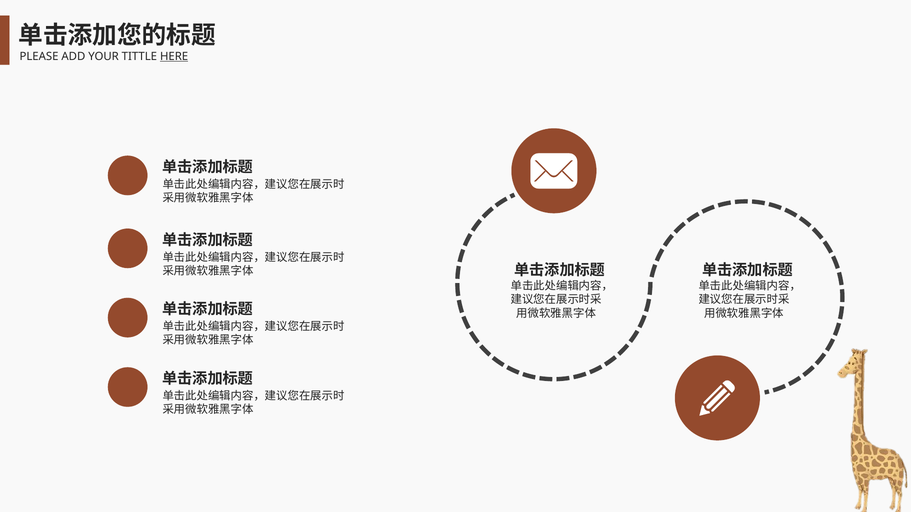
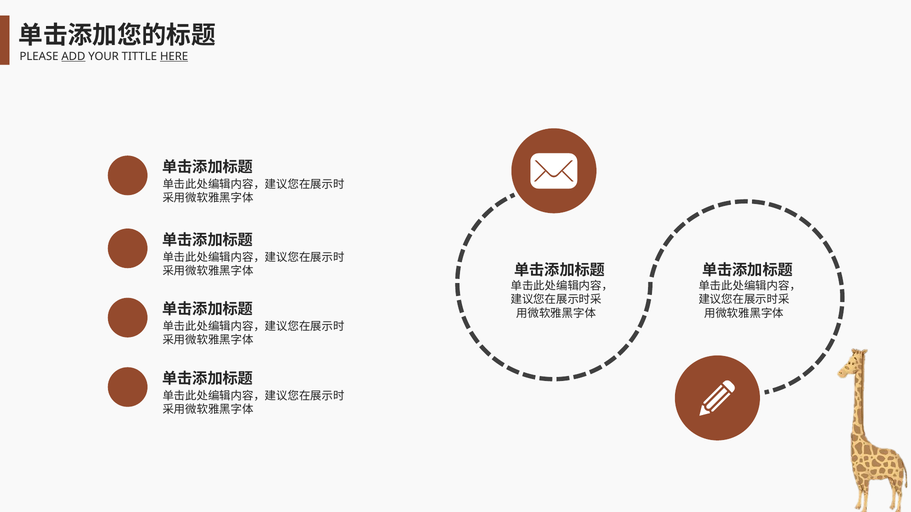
ADD underline: none -> present (73, 56)
